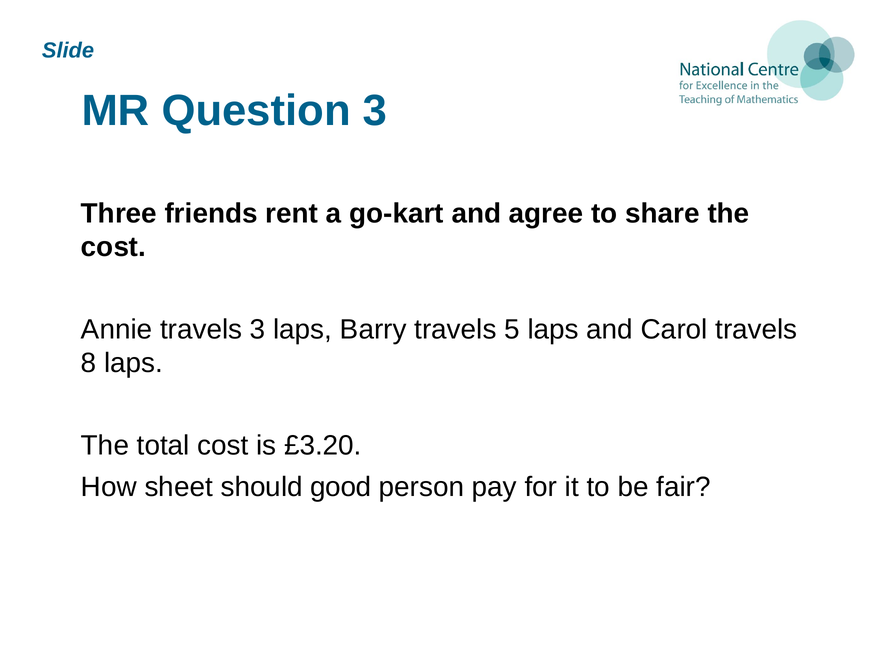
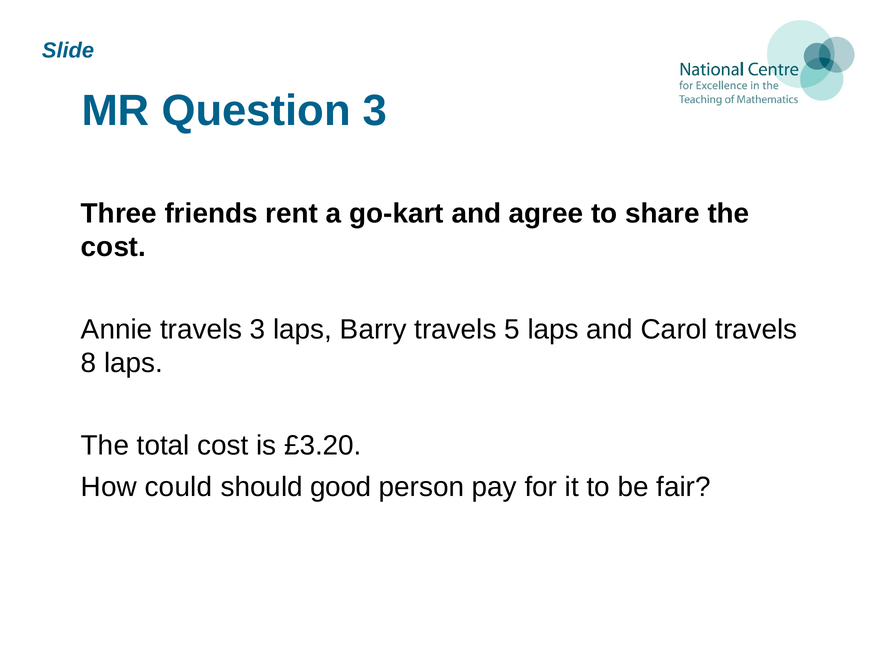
sheet: sheet -> could (179, 486)
